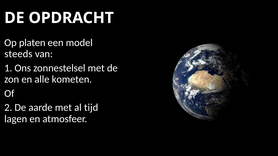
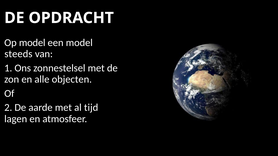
Op platen: platen -> model (32, 43)
kometen: kometen -> objecten (72, 79)
